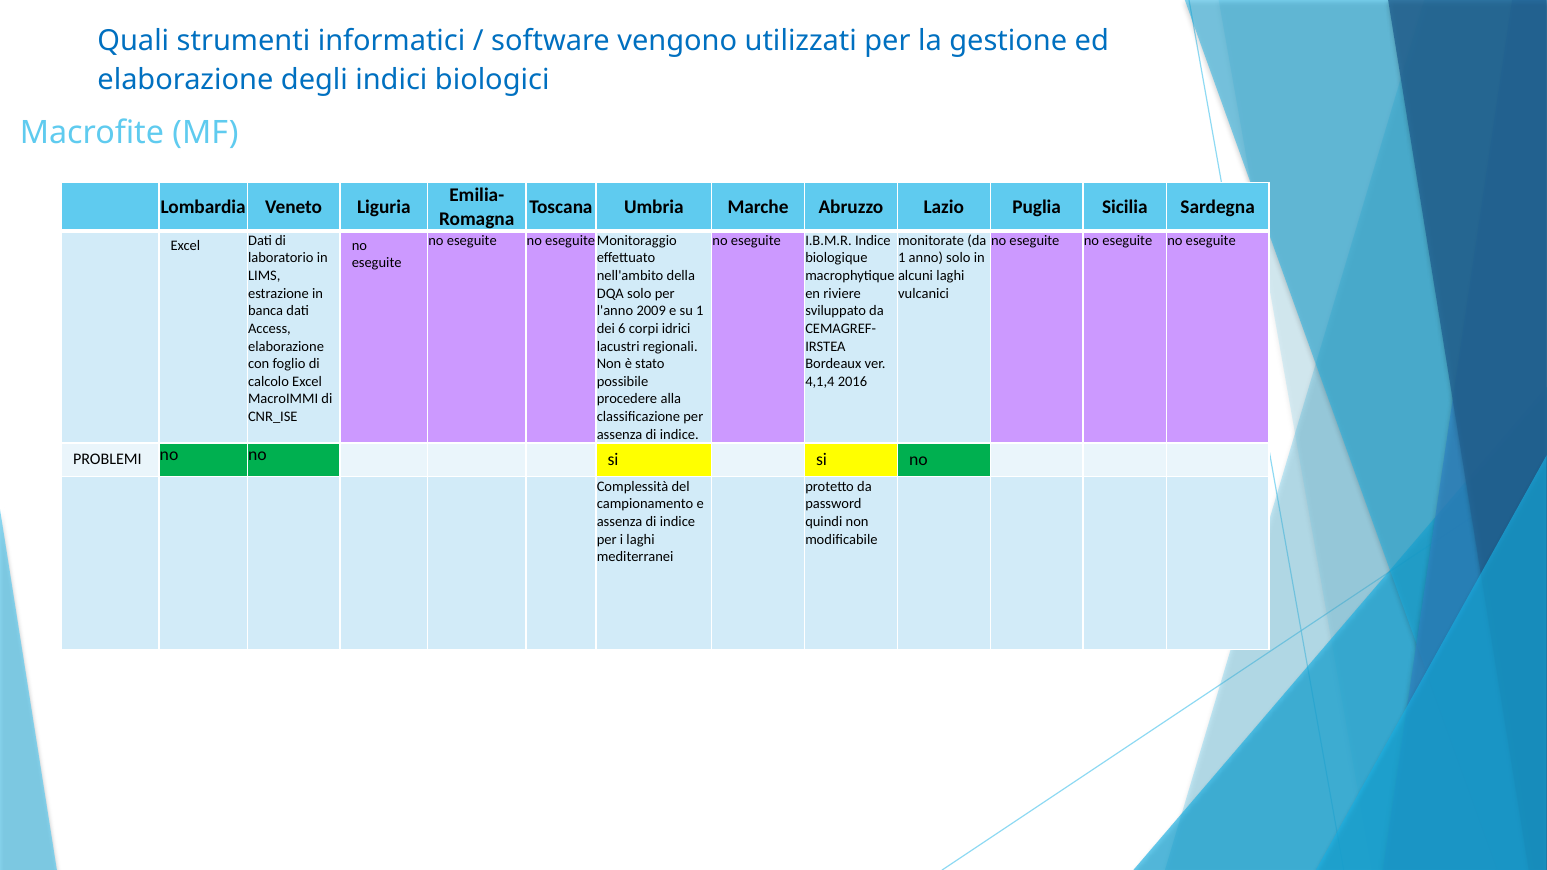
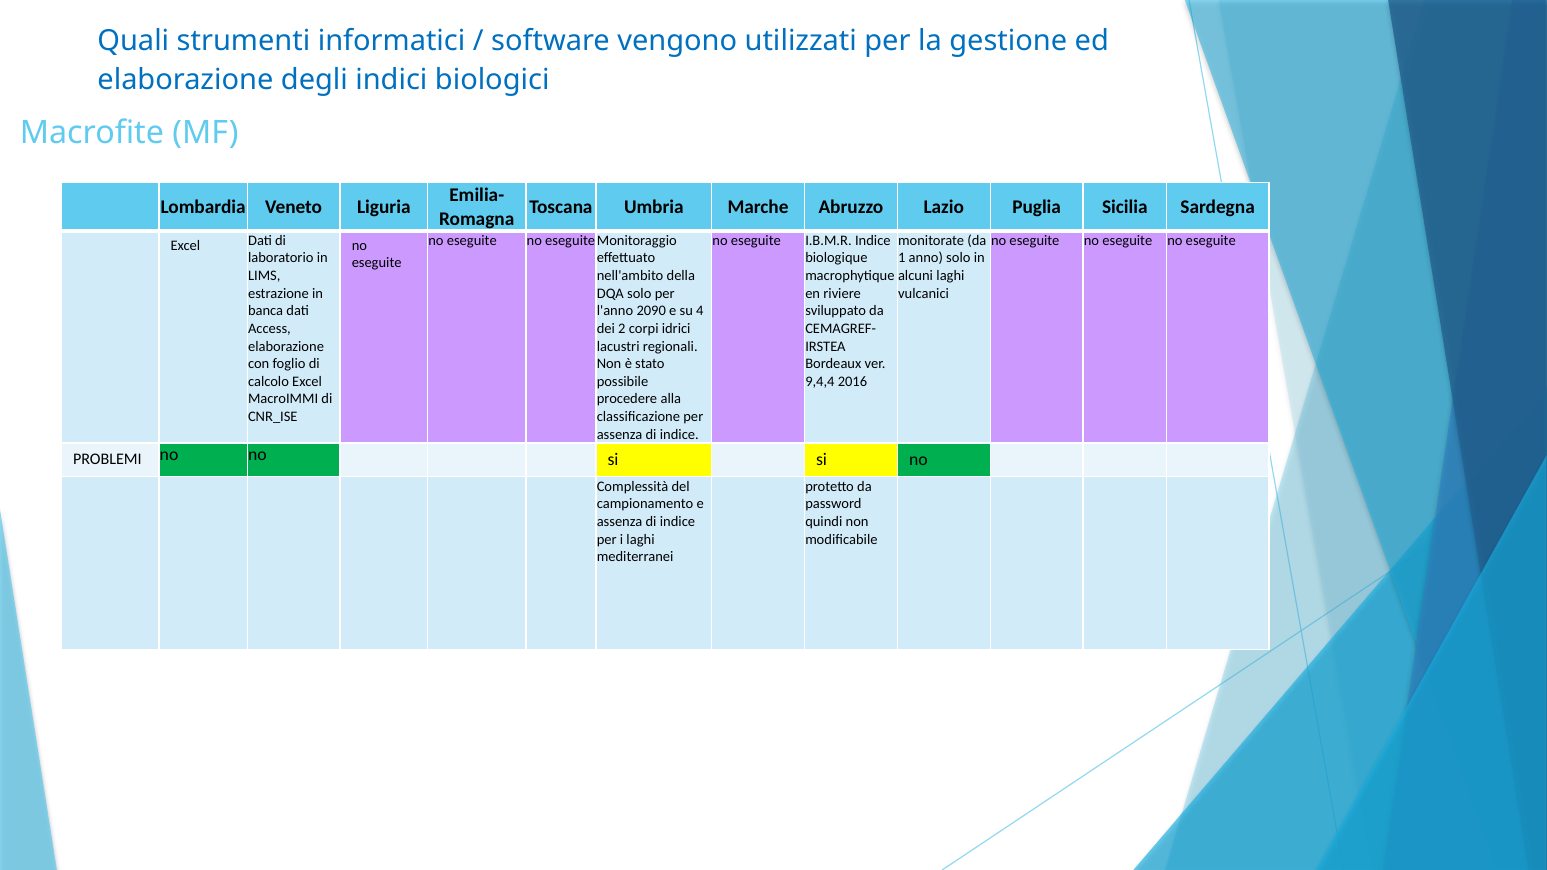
2009: 2009 -> 2090 (651, 311)
su 1: 1 -> 4 (700, 311)
6: 6 -> 2 (622, 329)
4,1,4: 4,1,4 -> 9,4,4 (820, 382)
